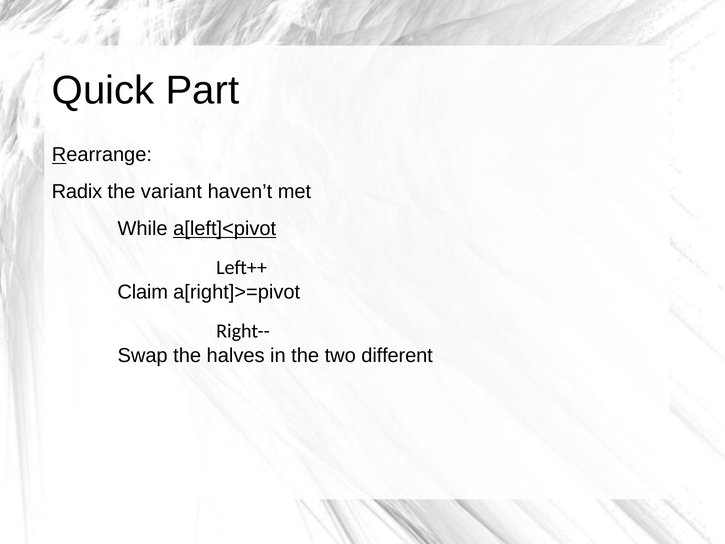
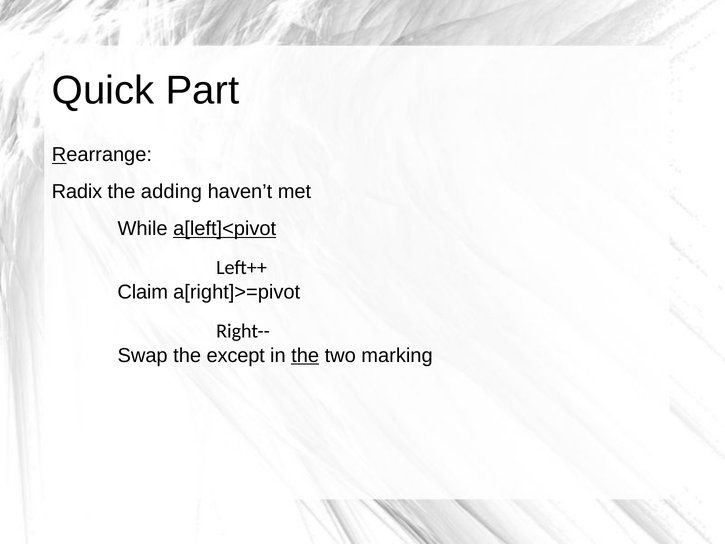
variant: variant -> adding (171, 192)
halves: halves -> except (236, 355)
the underline: none -> present (305, 355)
different: different -> marking (397, 355)
